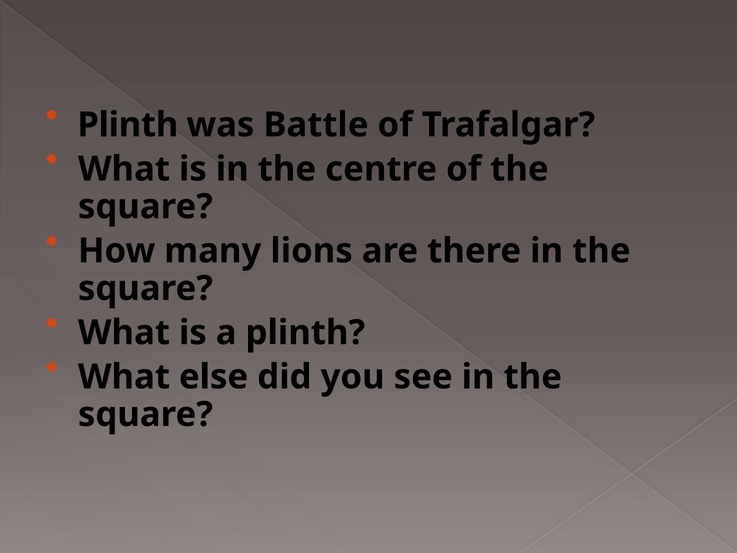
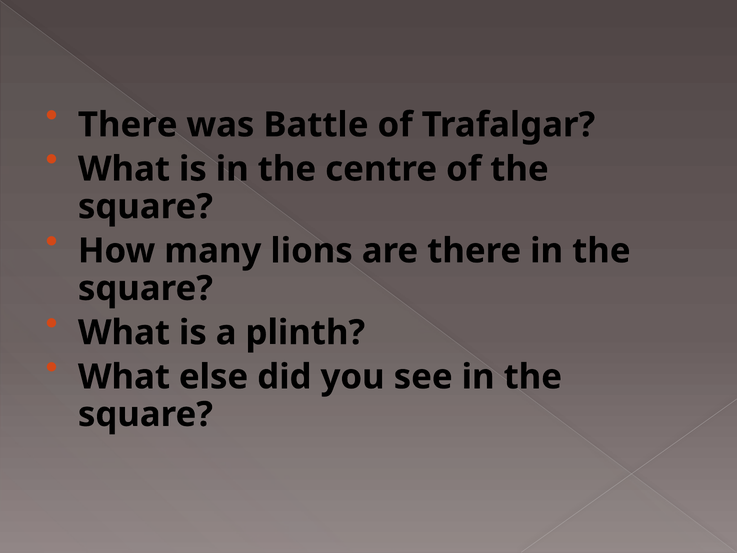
Plinth: Plinth -> There (128, 125)
